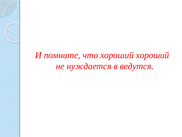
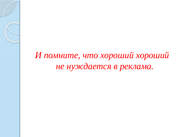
ведутся: ведутся -> реклама (137, 66)
